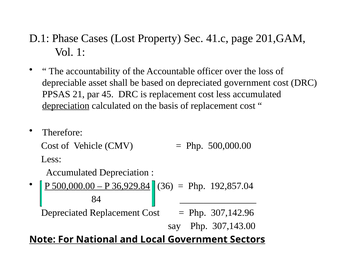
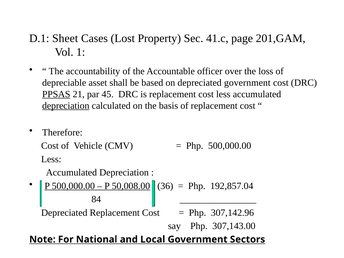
Phase: Phase -> Sheet (65, 38)
PPSAS underline: none -> present (56, 94)
36,929.84: 36,929.84 -> 50,008.00 (131, 186)
